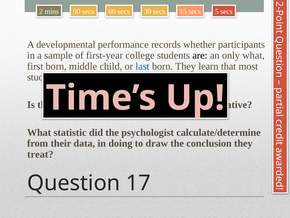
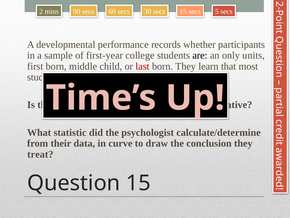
only what: what -> units (254, 55)
last colour: blue -> red (143, 66)
doing: doing -> curve (120, 143)
Question 17: 17 -> 15 (138, 183)
